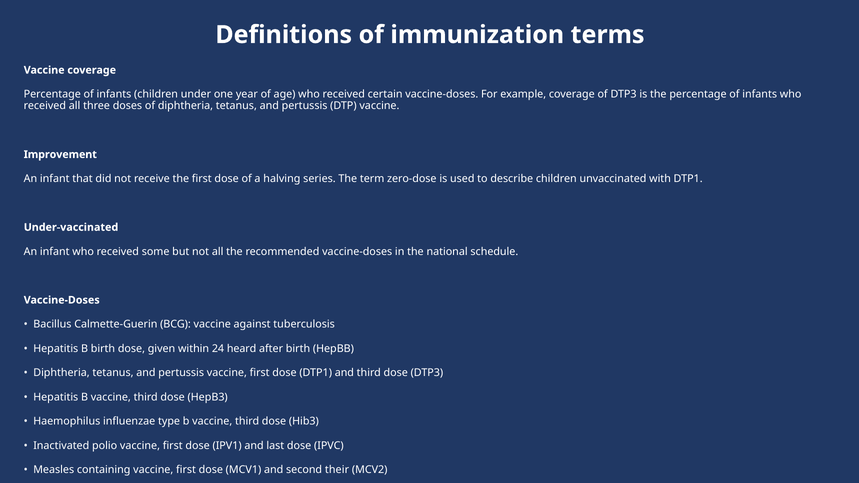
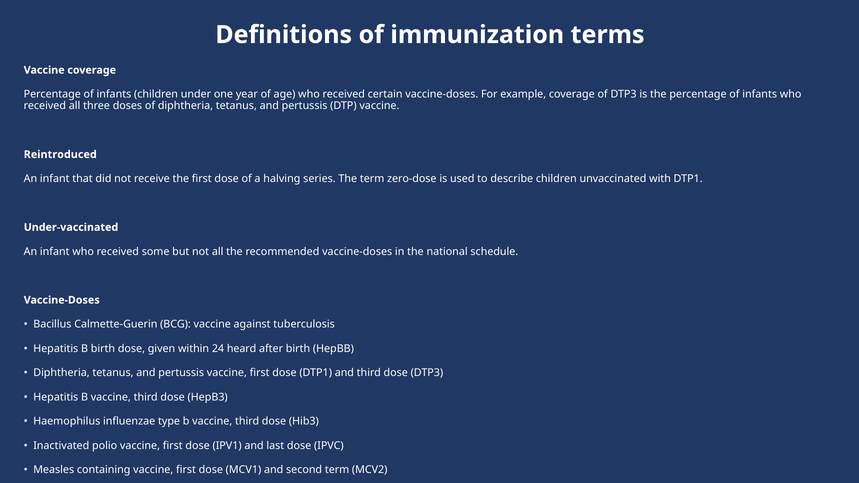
Improvement: Improvement -> Reintroduced (60, 155)
second their: their -> term (337, 470)
